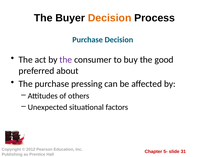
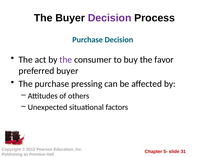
Decision colour: orange -> purple (110, 18)
good: good -> favor (164, 60)
preferred about: about -> buyer (67, 71)
